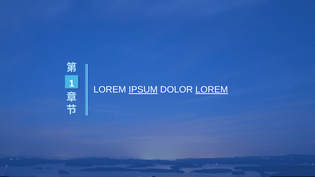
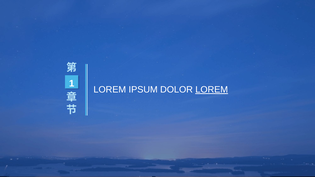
IPSUM underline: present -> none (143, 90)
